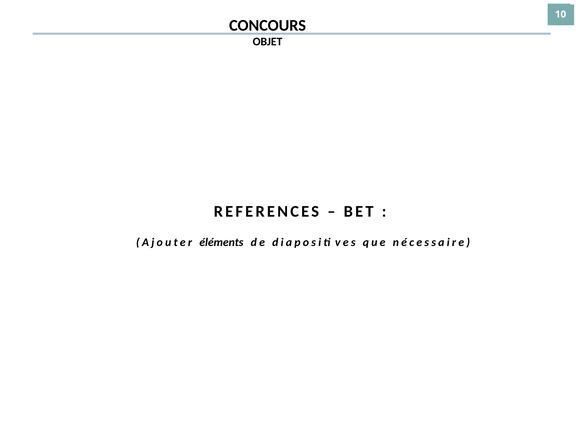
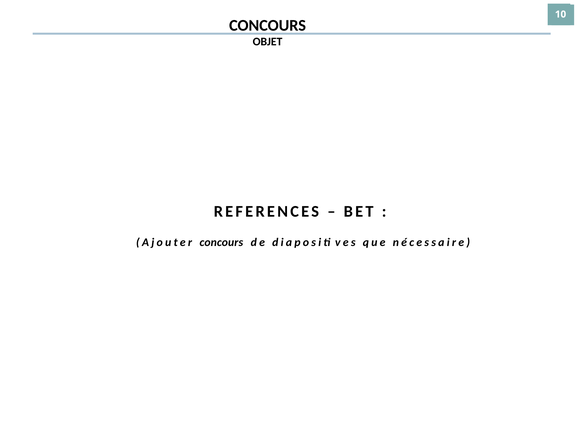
Ajouter éléments: éléments -> concours (221, 242)
